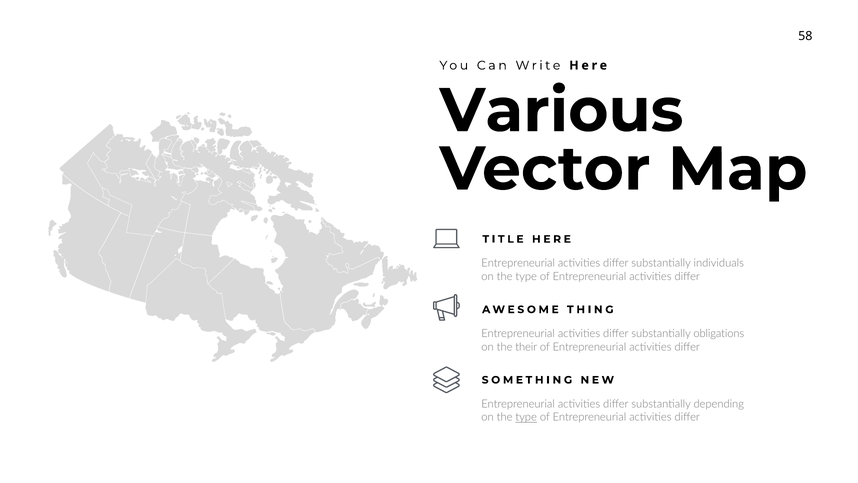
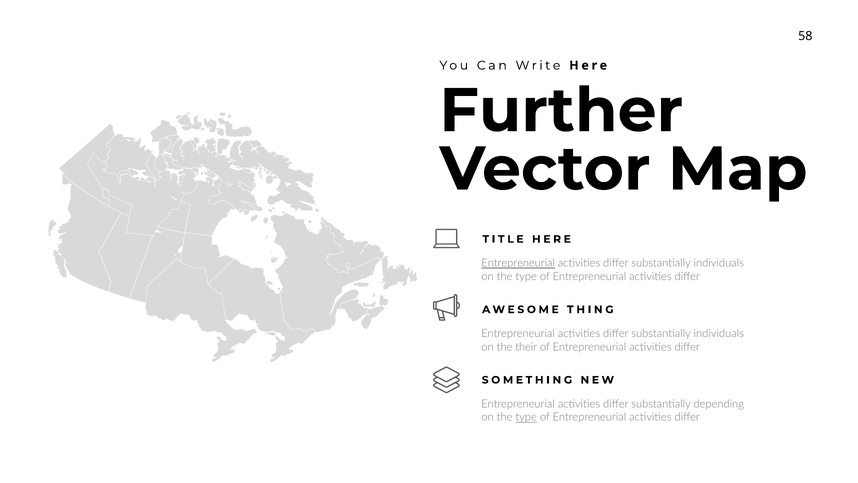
Various: Various -> Further (561, 111)
Entrepreneurial underline: none -> present (518, 263)
obligations: obligations -> individuals (719, 333)
